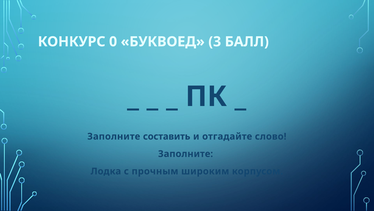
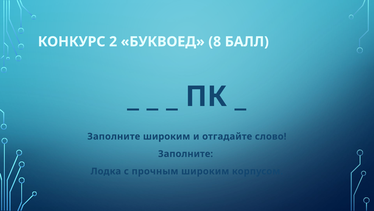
0: 0 -> 2 (113, 42)
3: 3 -> 8 (215, 42)
Заполните составить: составить -> широким (167, 136)
